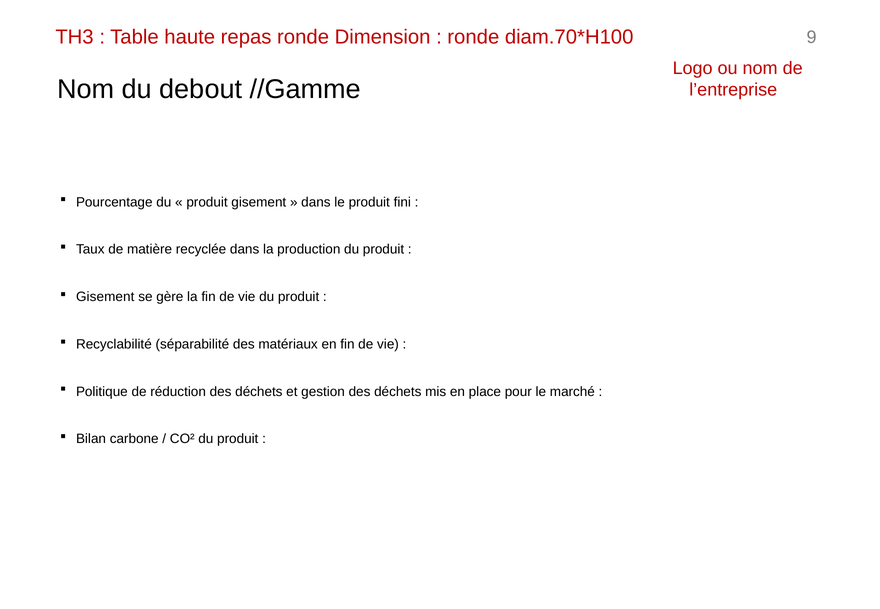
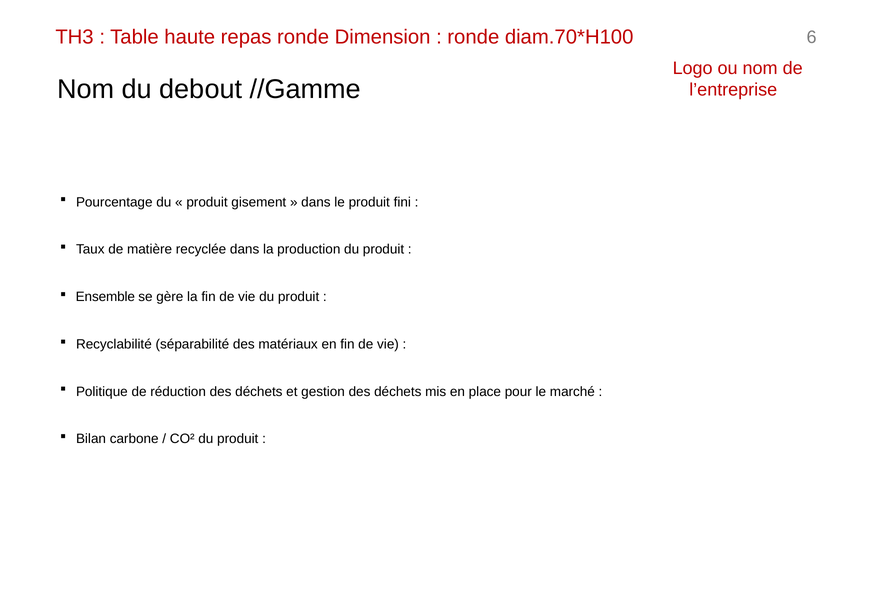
9: 9 -> 6 (812, 37)
Gisement: Gisement -> Ensemble (105, 297)
